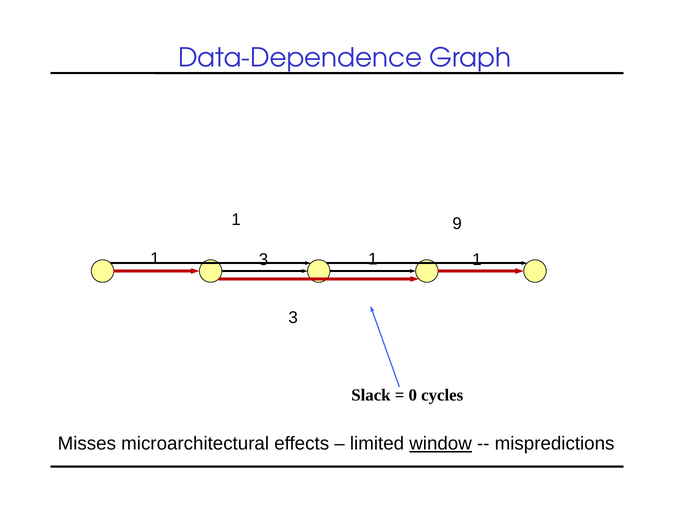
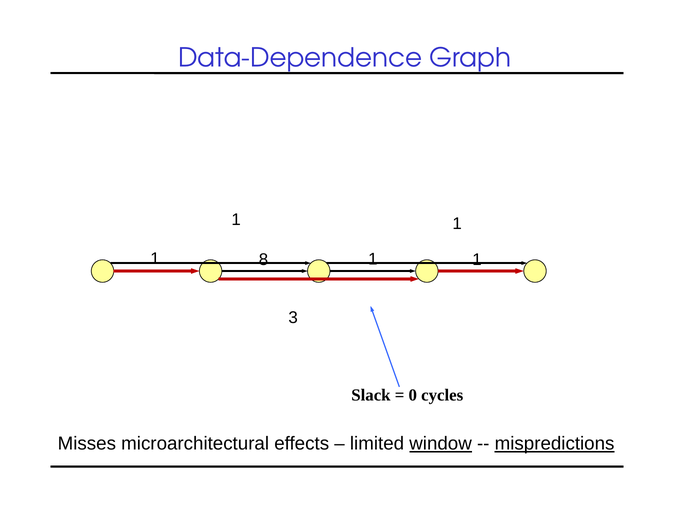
9: 9 -> 1 (457, 223)
1 3: 3 -> 8 (263, 259)
mispredictions underline: none -> present (555, 443)
